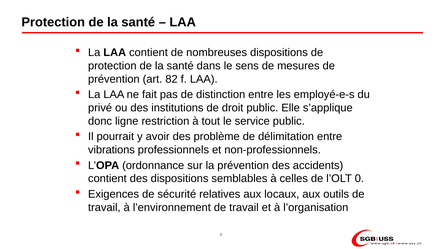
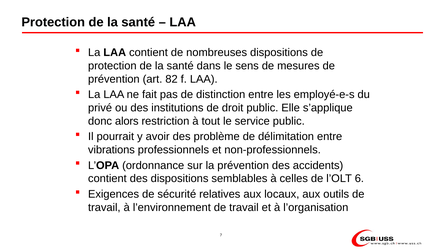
ligne: ligne -> alors (127, 121)
0: 0 -> 6 (359, 178)
